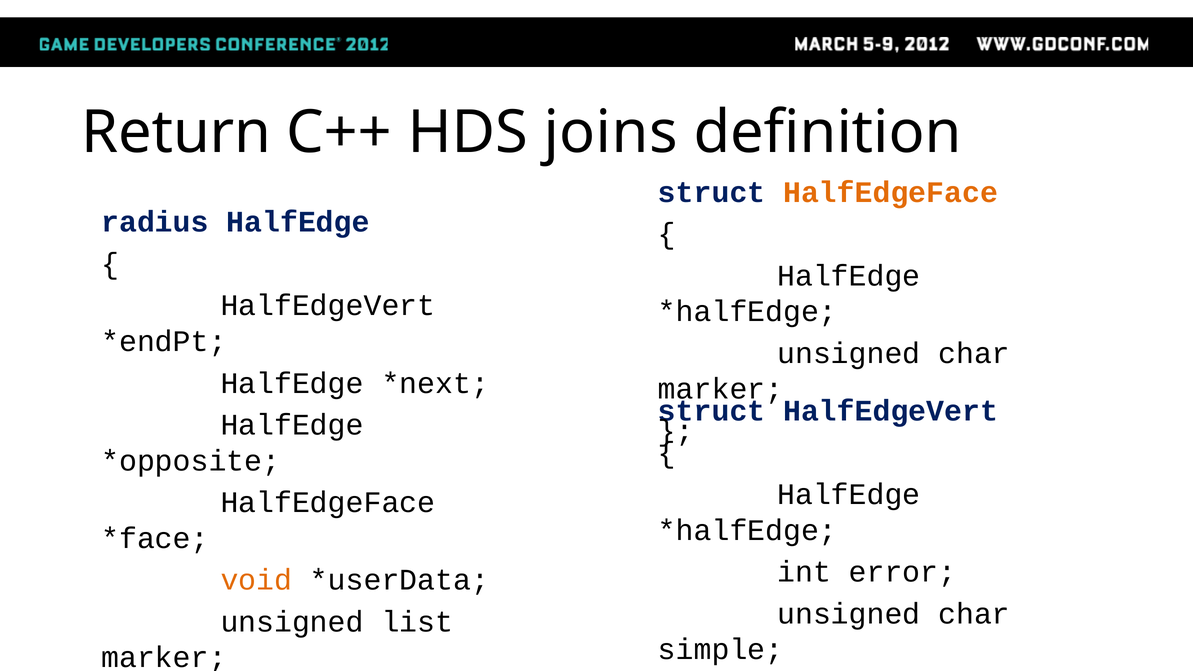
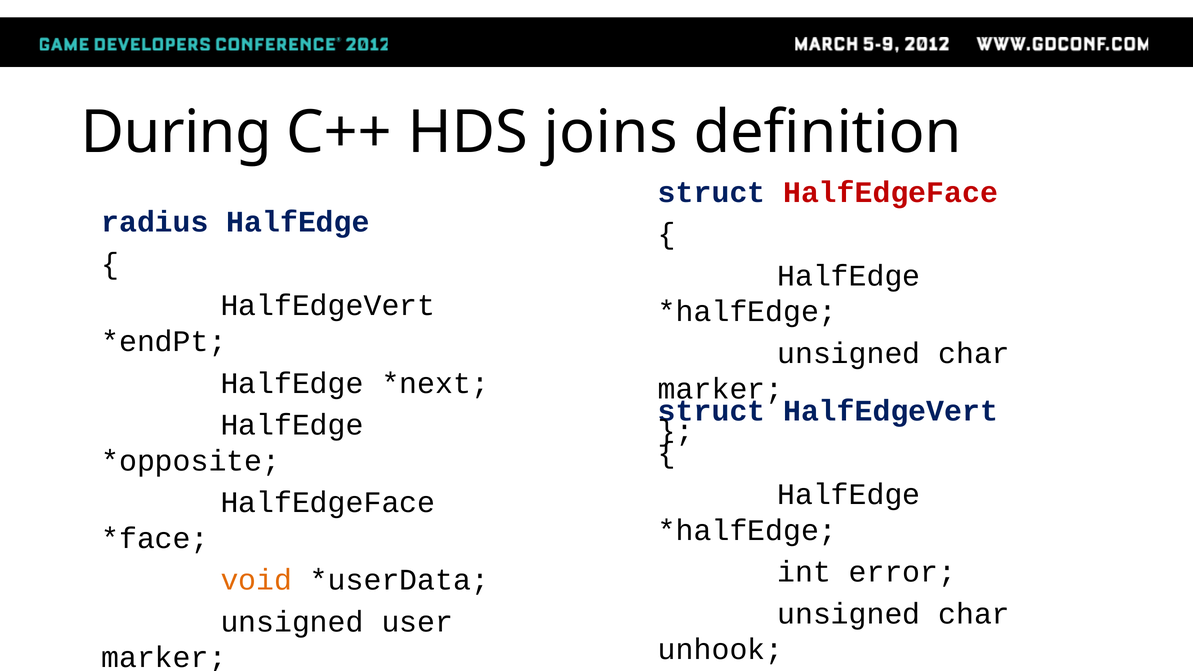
Return: Return -> During (176, 133)
HalfEdgeFace colour: orange -> red (891, 192)
list: list -> user (417, 622)
simple: simple -> unhook (721, 650)
